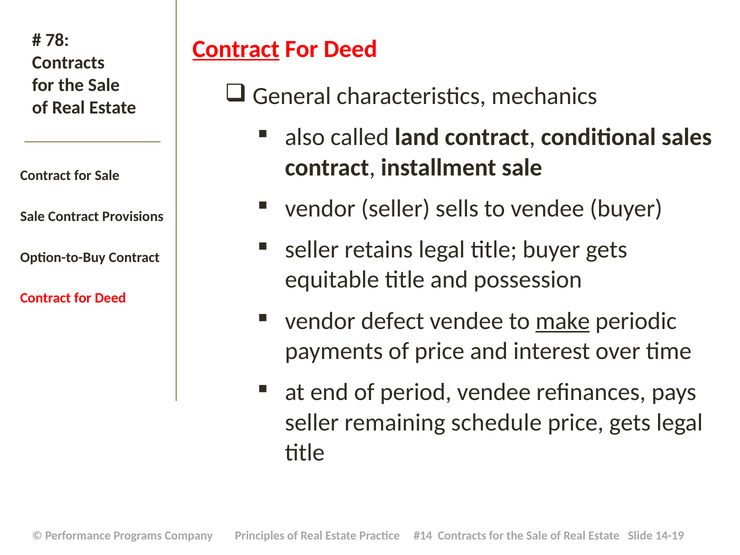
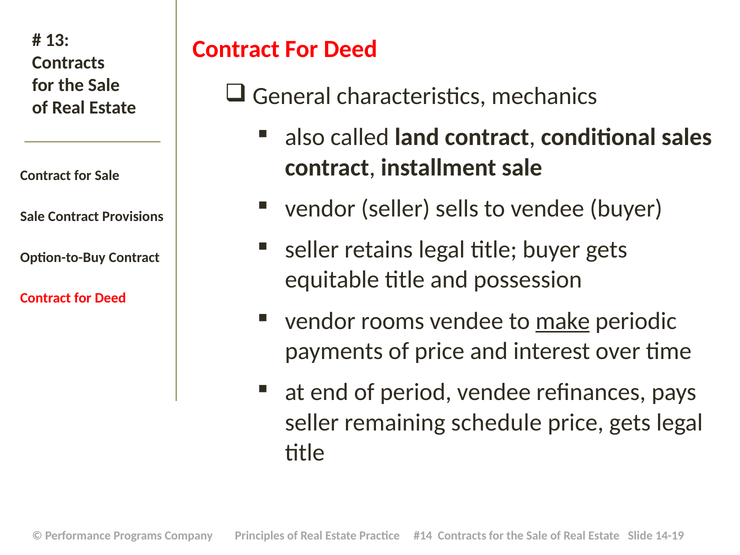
78: 78 -> 13 (57, 40)
Contract underline: present -> none (236, 49)
defect: defect -> rooms (393, 321)
